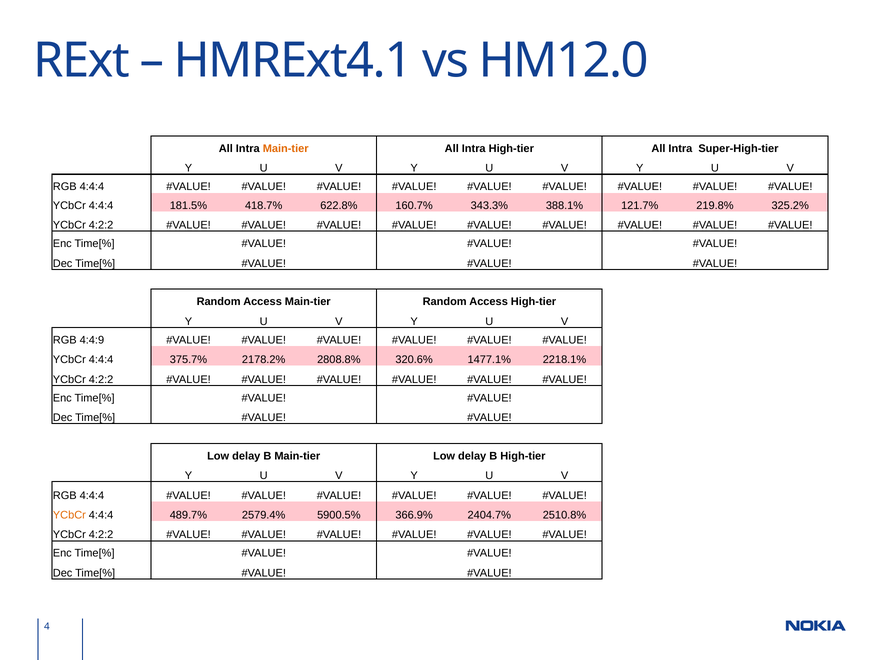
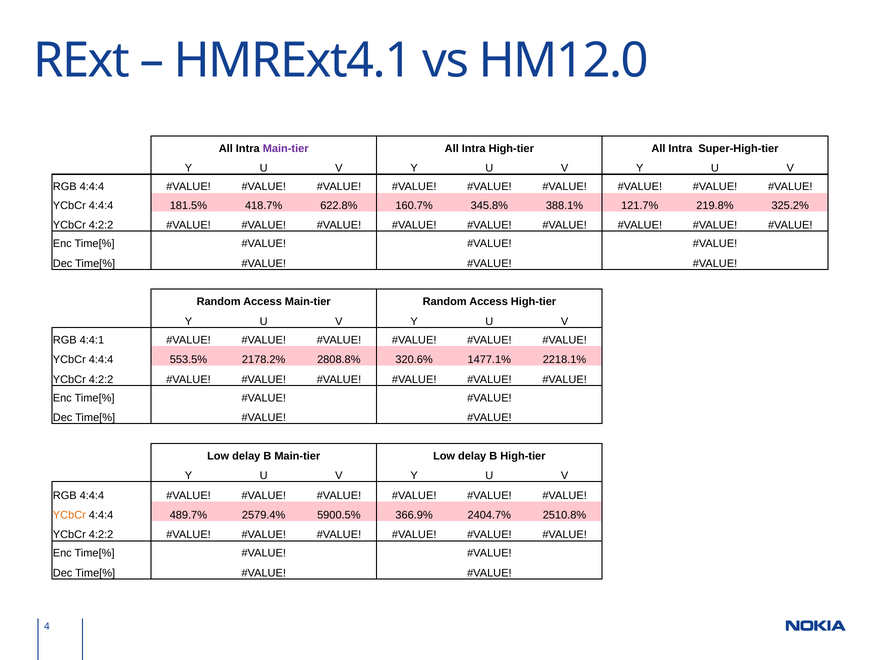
Main-tier colour: orange -> purple (286, 149)
343.3%: 343.3% -> 345.8% (489, 205)
4:4:9: 4:4:9 -> 4:4:1 (92, 340)
375.7%: 375.7% -> 553.5% (188, 360)
